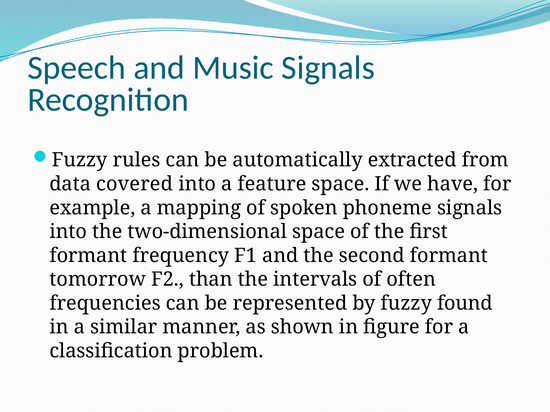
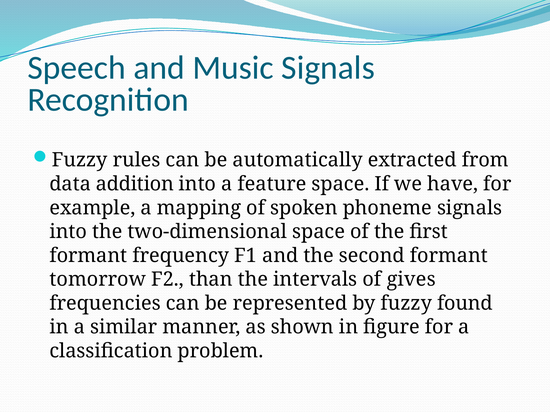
covered: covered -> addition (135, 184)
often: often -> gives (411, 280)
